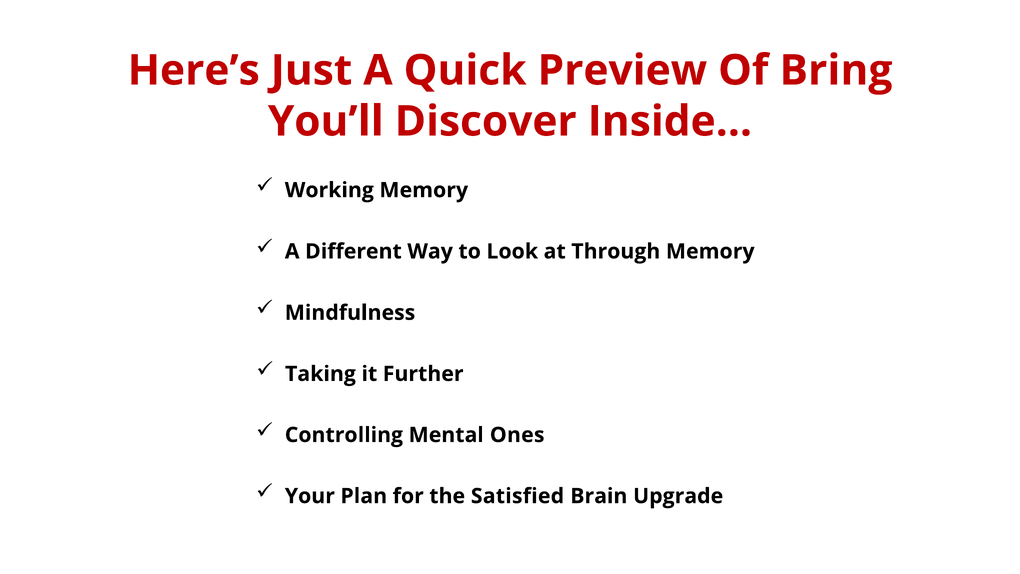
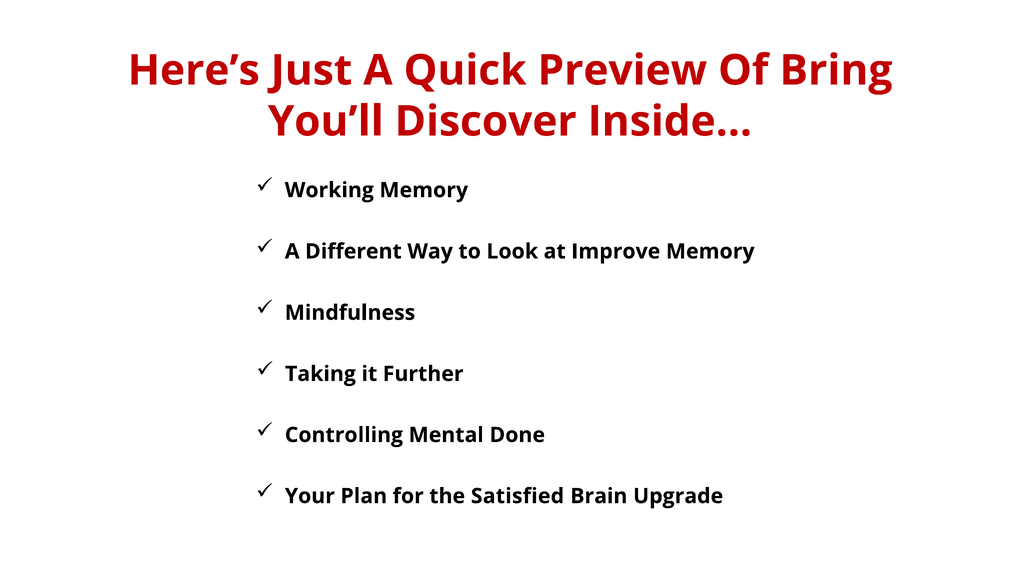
Through: Through -> Improve (616, 251)
Ones: Ones -> Done (517, 435)
